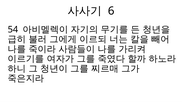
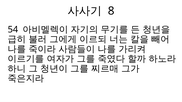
6: 6 -> 8 (111, 11)
